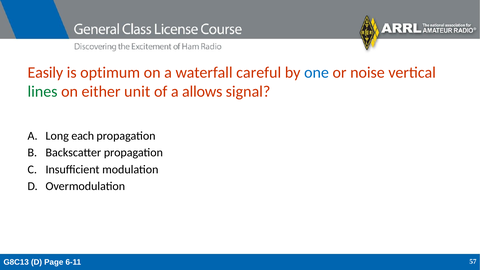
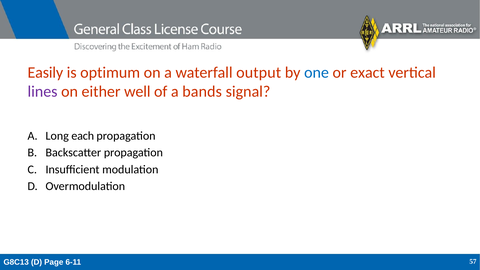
careful: careful -> output (259, 72)
noise: noise -> exact (367, 72)
lines colour: green -> purple (43, 92)
unit: unit -> well (137, 92)
allows: allows -> bands (202, 92)
